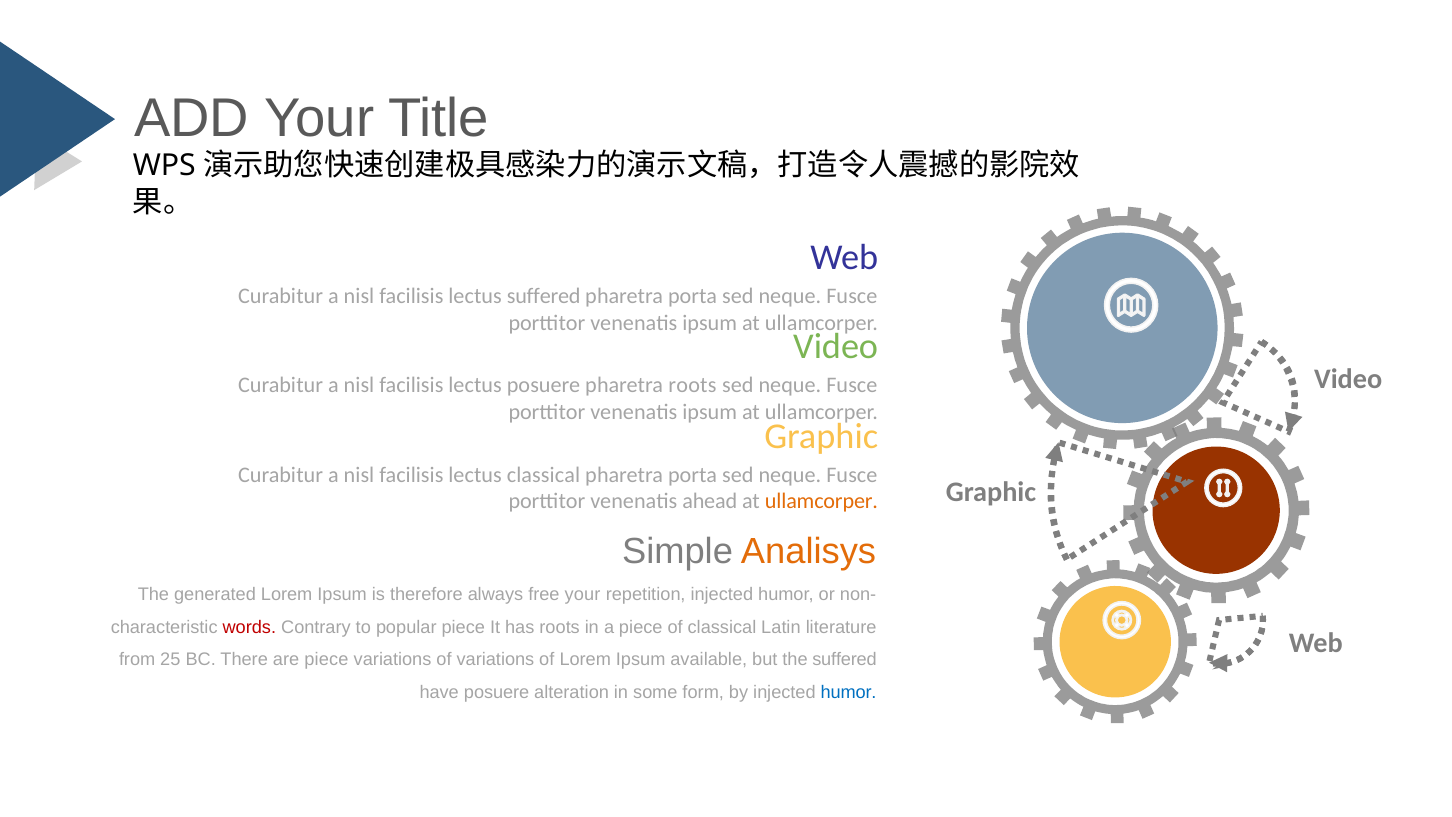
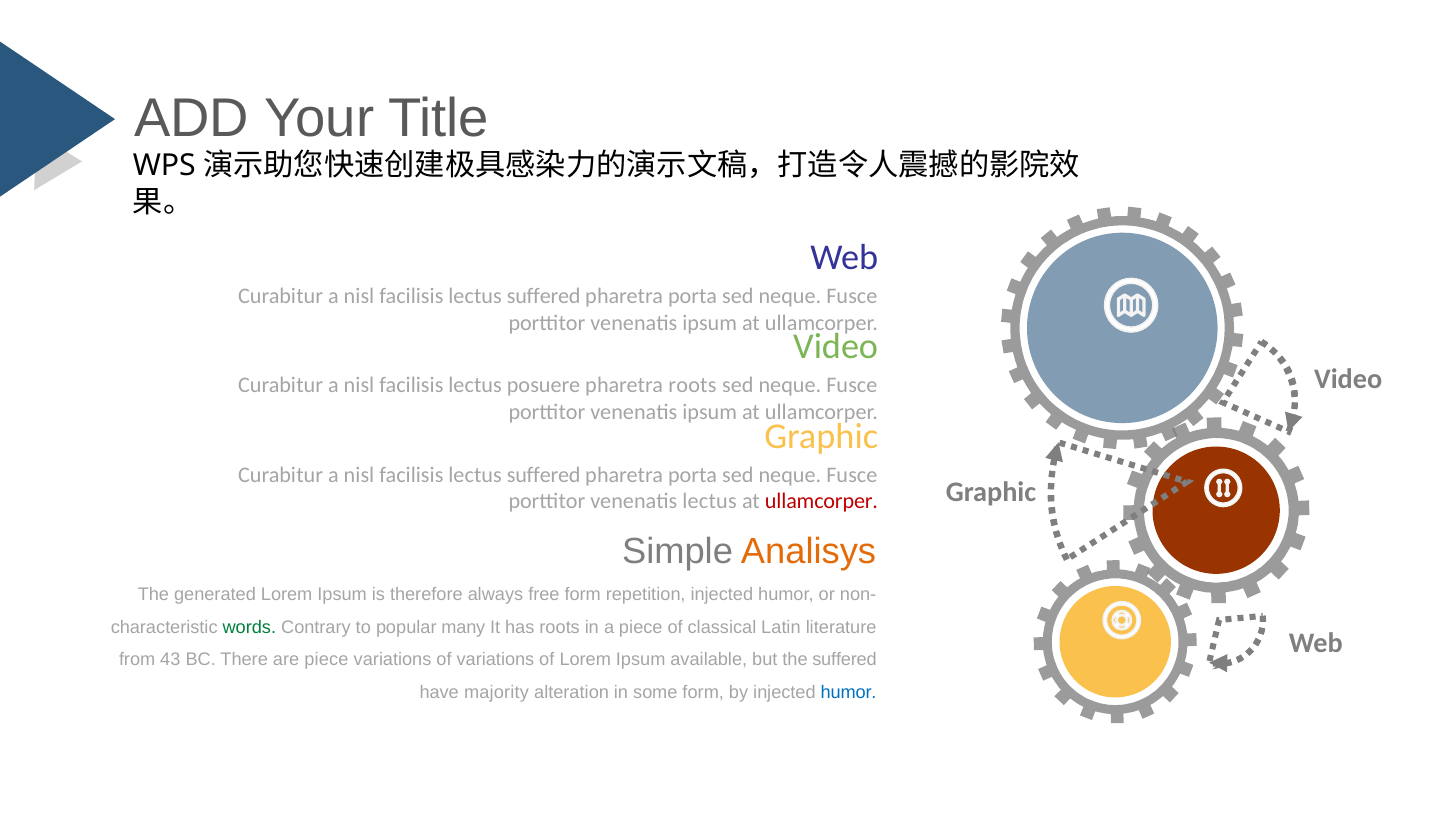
classical: classical -> suffered (544, 475)
venenatis ahead: ahead -> lectus (710, 501)
ullamcorper colour: orange -> red (821, 501)
free your: your -> form (583, 594)
words colour: red -> green (249, 627)
popular piece: piece -> many (463, 627)
25: 25 -> 43 (170, 660)
have posuere: posuere -> majority (497, 692)
